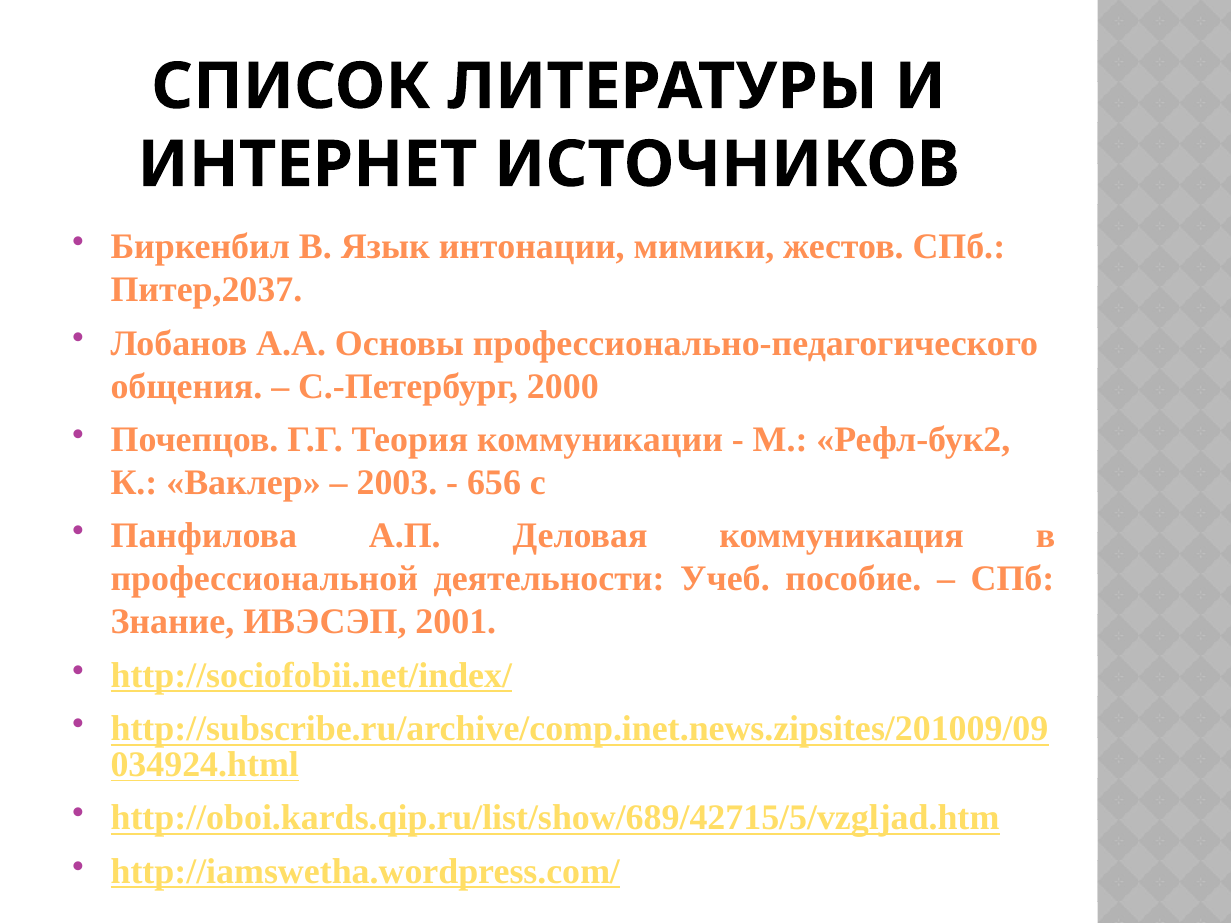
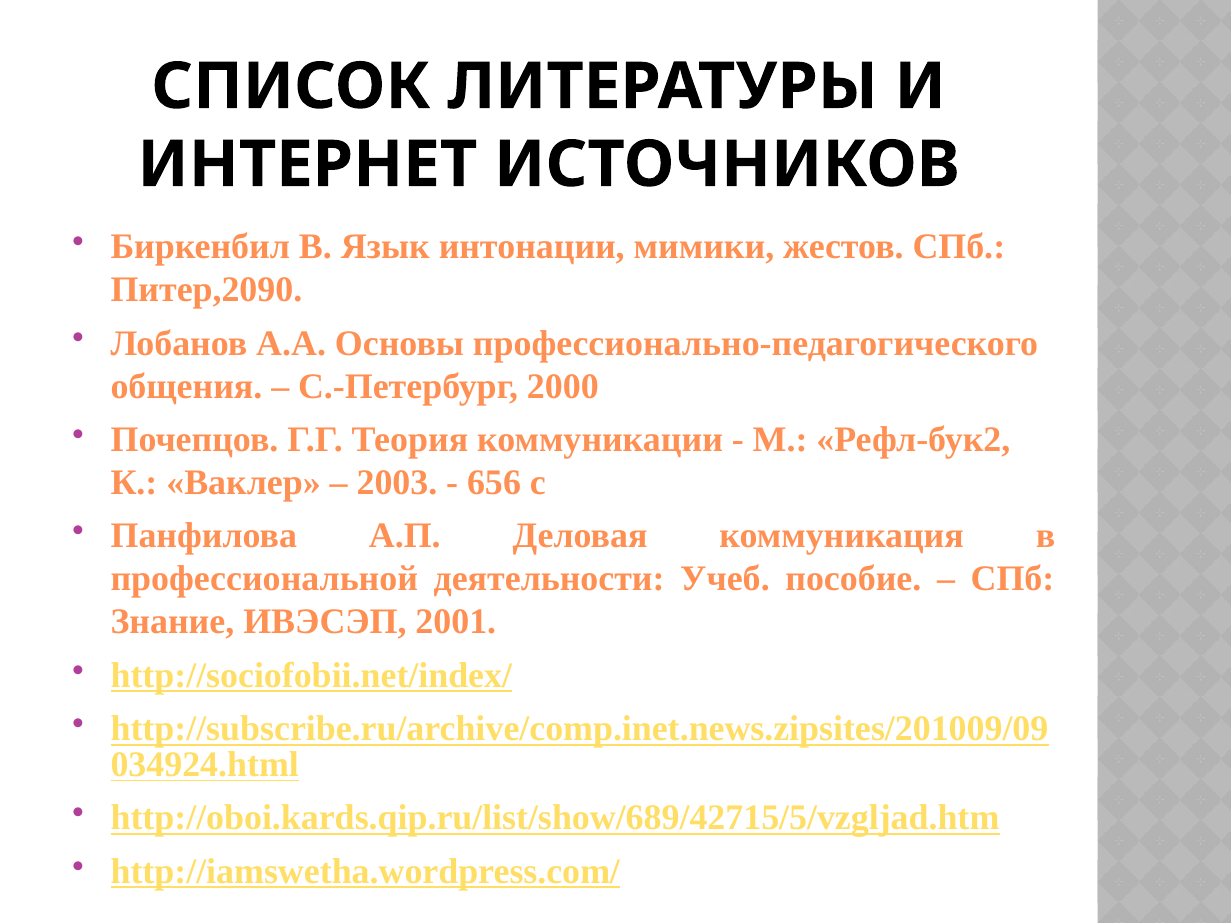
Питер,2037: Питер,2037 -> Питер,2090 (206, 290)
